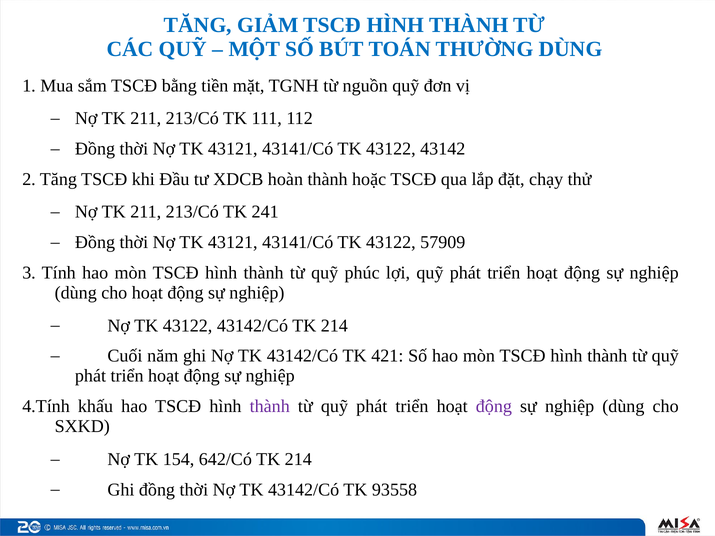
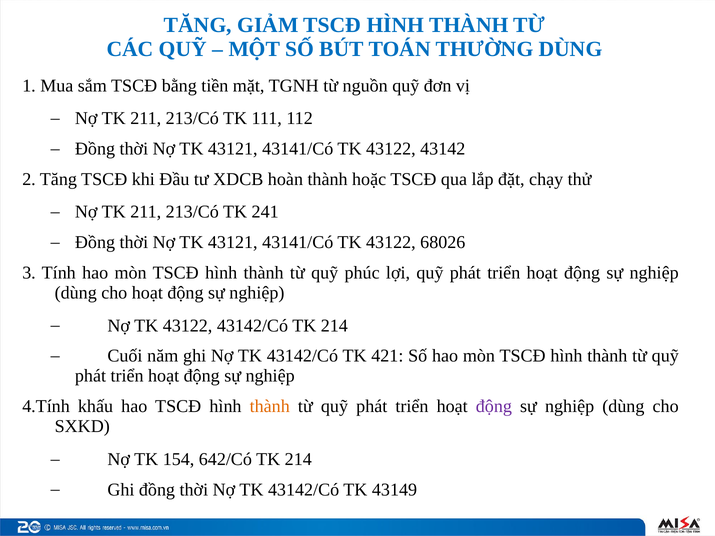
57909: 57909 -> 68026 (443, 243)
thành colour: purple -> orange (270, 407)
93558: 93558 -> 43149 (395, 490)
